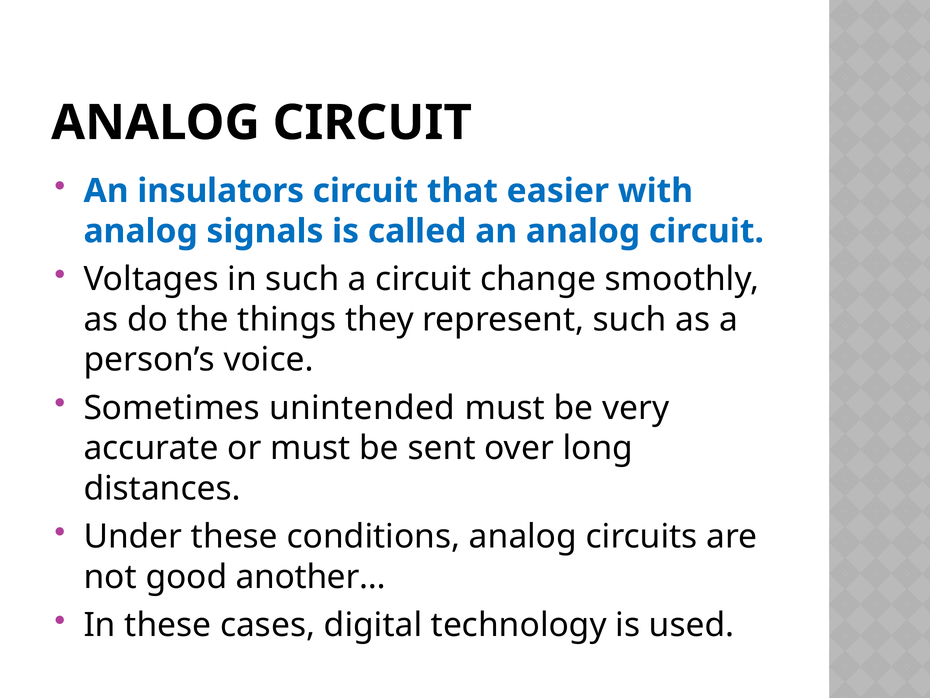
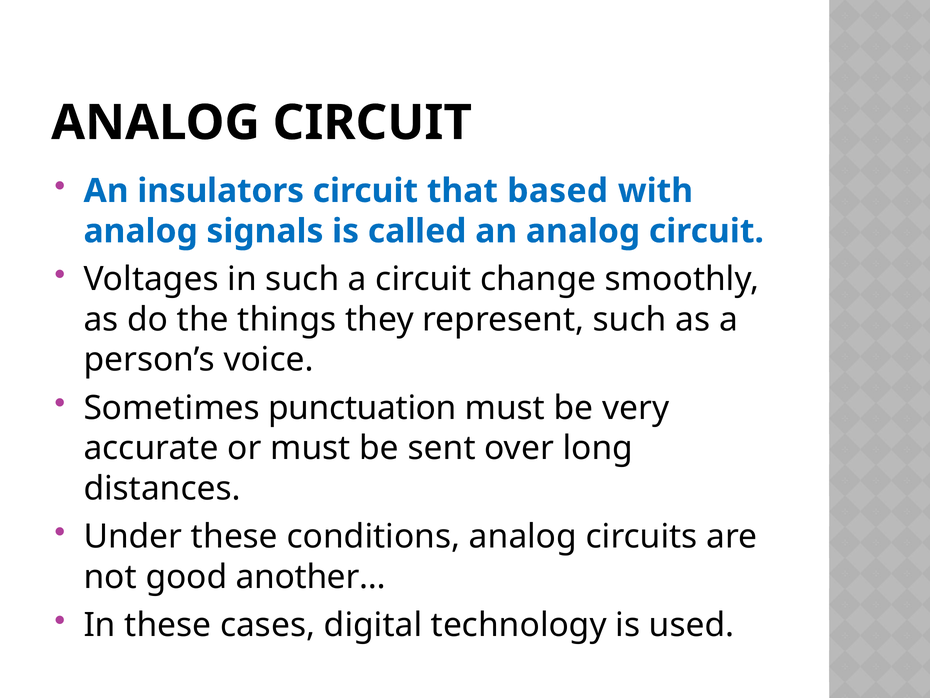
easier: easier -> based (558, 191)
unintended: unintended -> punctuation (362, 408)
